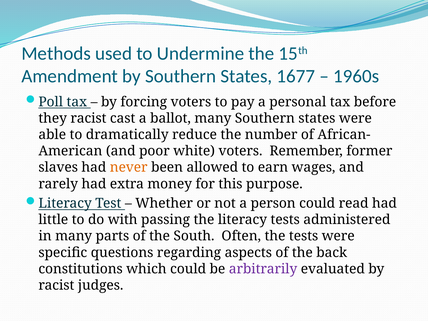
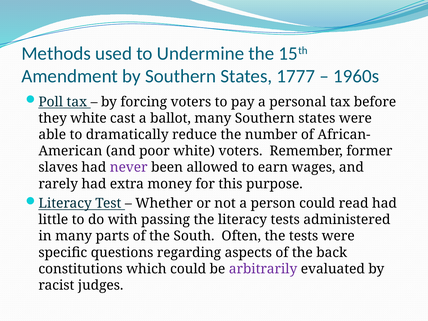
1677: 1677 -> 1777 (296, 76)
they racist: racist -> white (89, 118)
never colour: orange -> purple (129, 167)
